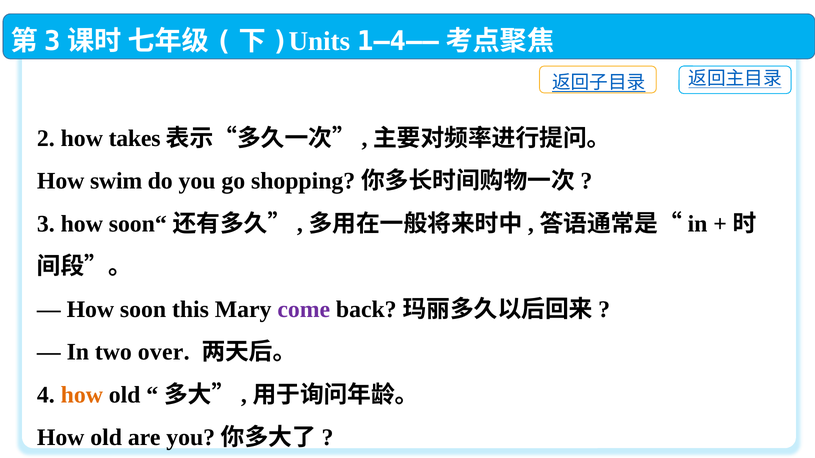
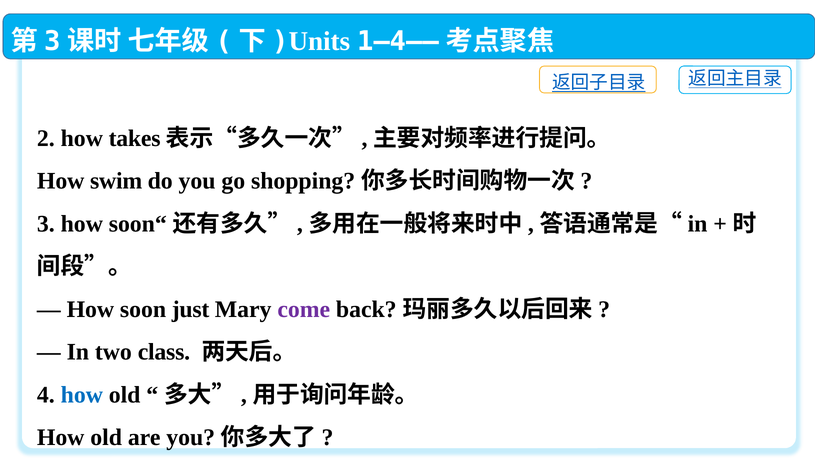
this: this -> just (191, 310)
over: over -> class (164, 352)
how colour: orange -> blue (82, 395)
